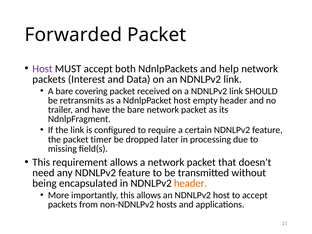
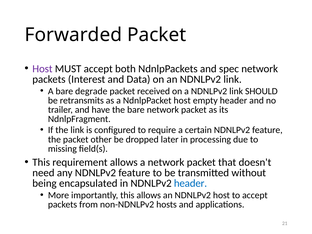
help: help -> spec (229, 69)
covering: covering -> degrade (91, 91)
timer: timer -> other (101, 139)
header colour: orange -> blue (190, 183)
